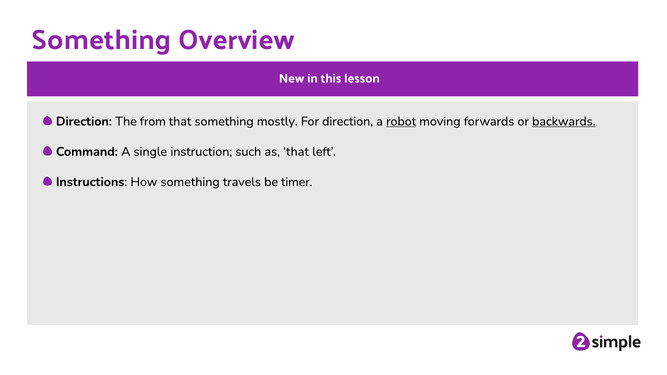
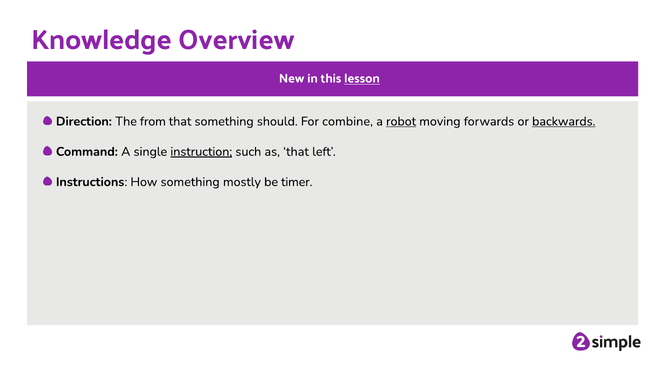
Something: Something -> Knowledge (102, 40)
lesson underline: none -> present (362, 79)
mostly: mostly -> should (277, 121)
For direction: direction -> combine (348, 121)
instruction underline: none -> present (201, 152)
travels: travels -> mostly (242, 182)
